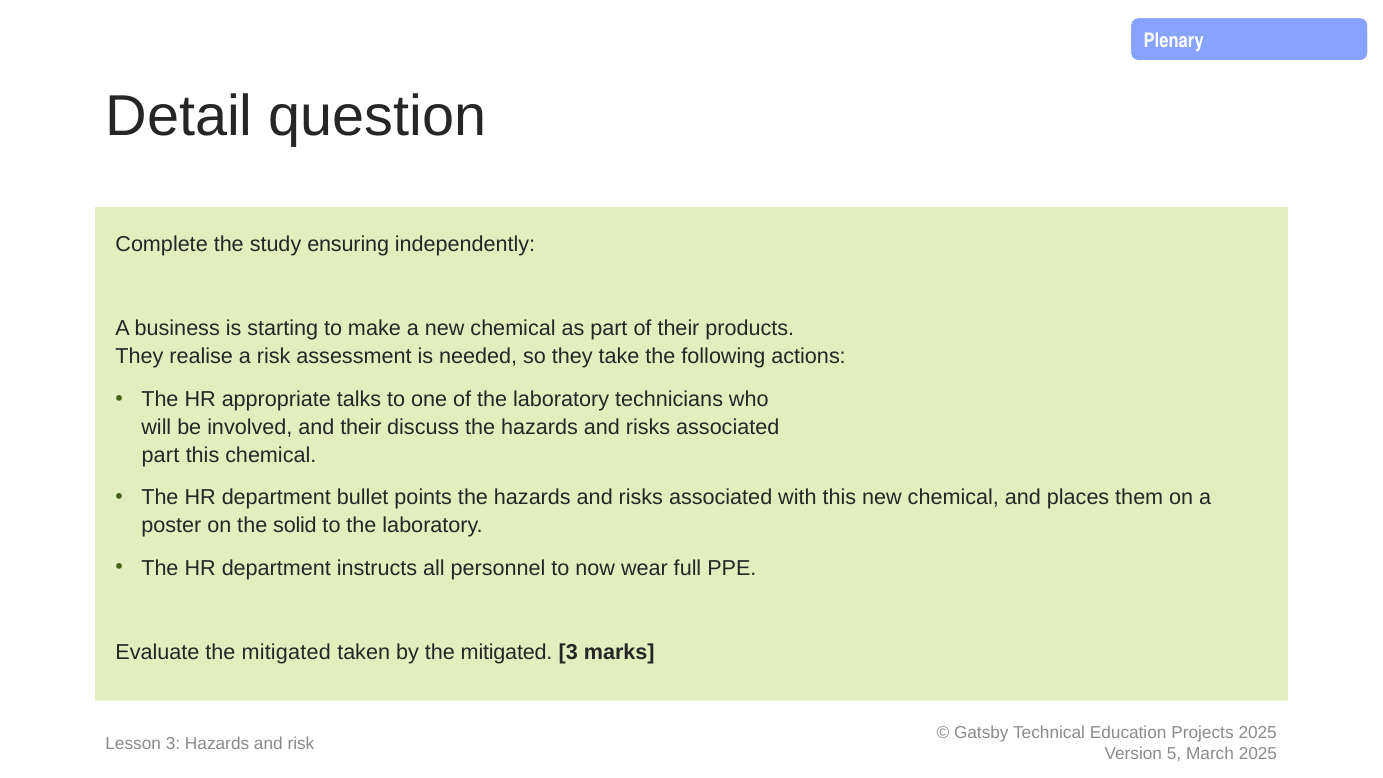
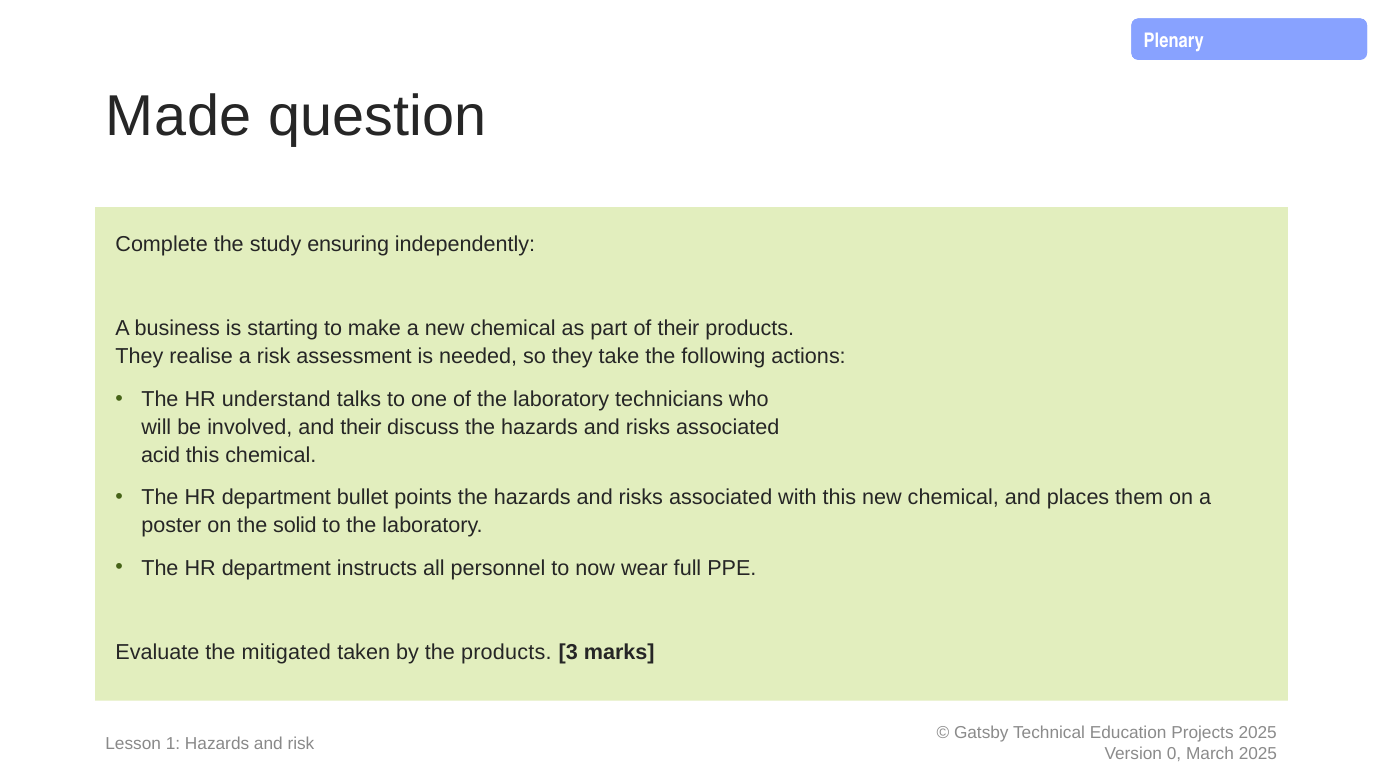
Detail: Detail -> Made (179, 116)
appropriate: appropriate -> understand (276, 399)
part: part -> acid (161, 455)
by the mitigated: mitigated -> products (506, 653)
Lesson 3: 3 -> 1 (173, 744)
5: 5 -> 0 (1174, 753)
